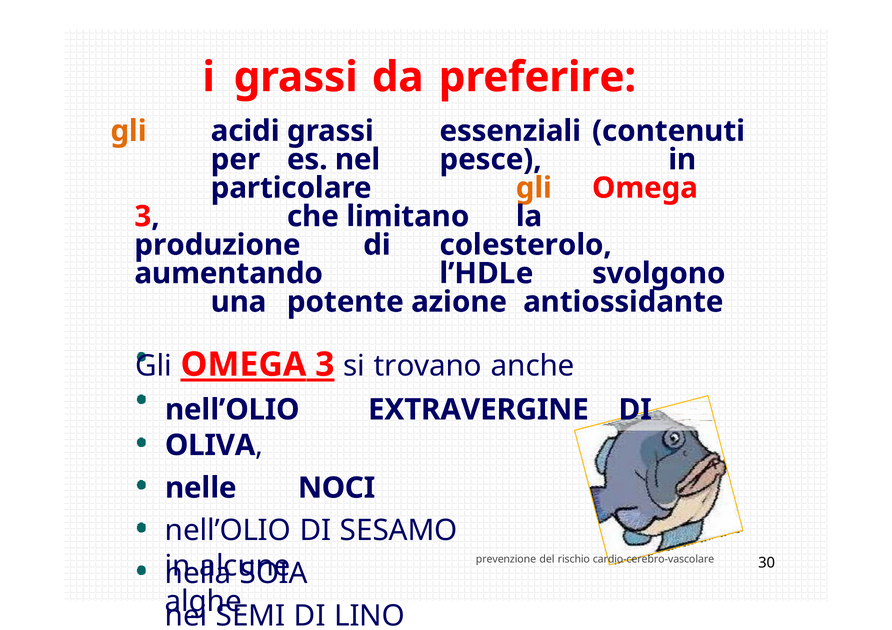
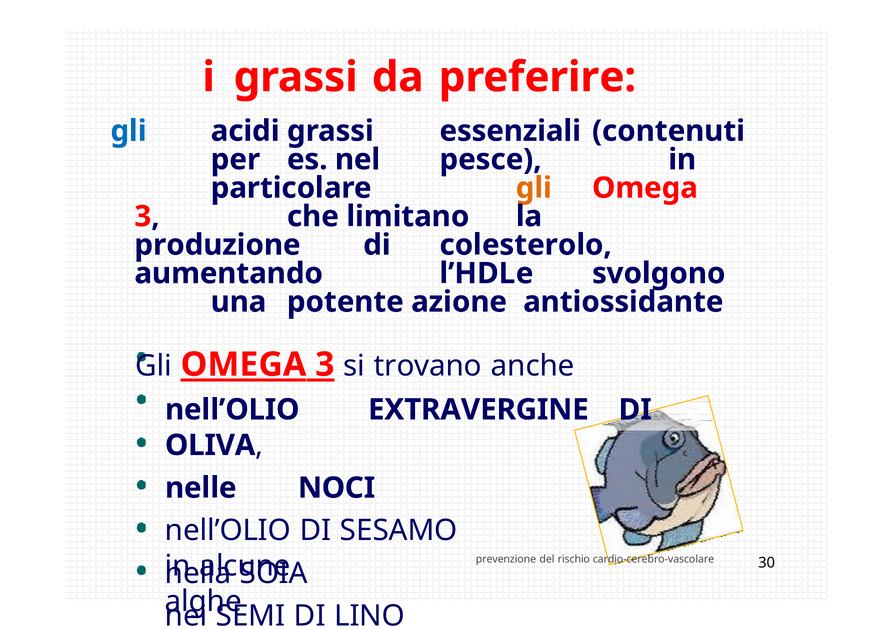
gli colour: orange -> blue (129, 131)
